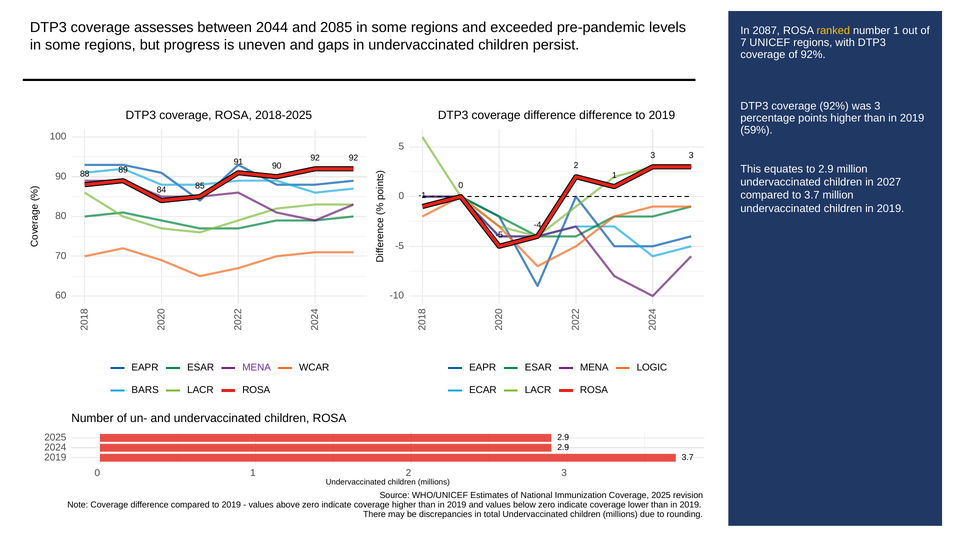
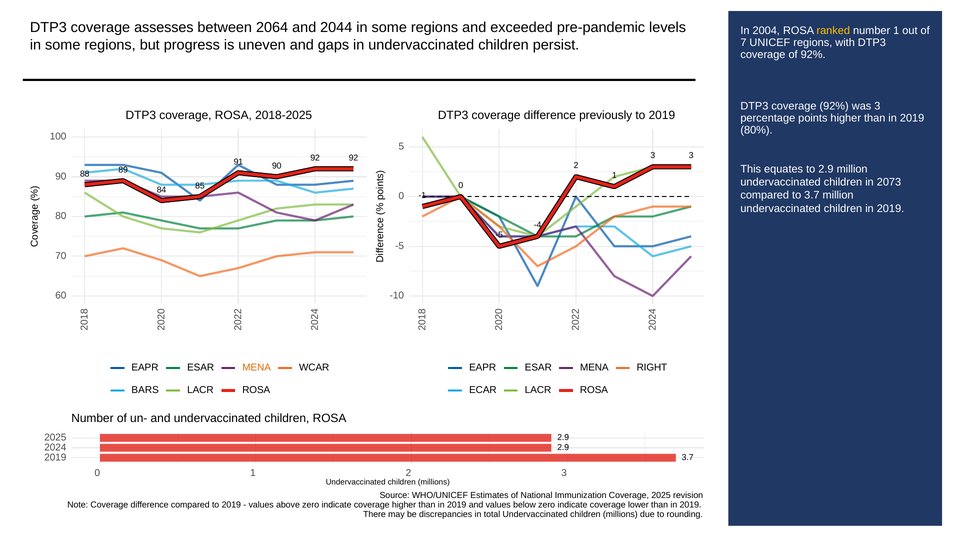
2044: 2044 -> 2064 (272, 27)
2085: 2085 -> 2044 (336, 27)
2087: 2087 -> 2004 (766, 31)
difference difference: difference -> previously (606, 115)
59%: 59% -> 80% (757, 130)
2027: 2027 -> 2073 (889, 182)
LOGIC: LOGIC -> RIGHT (652, 367)
MENA colour: purple -> orange (257, 367)
